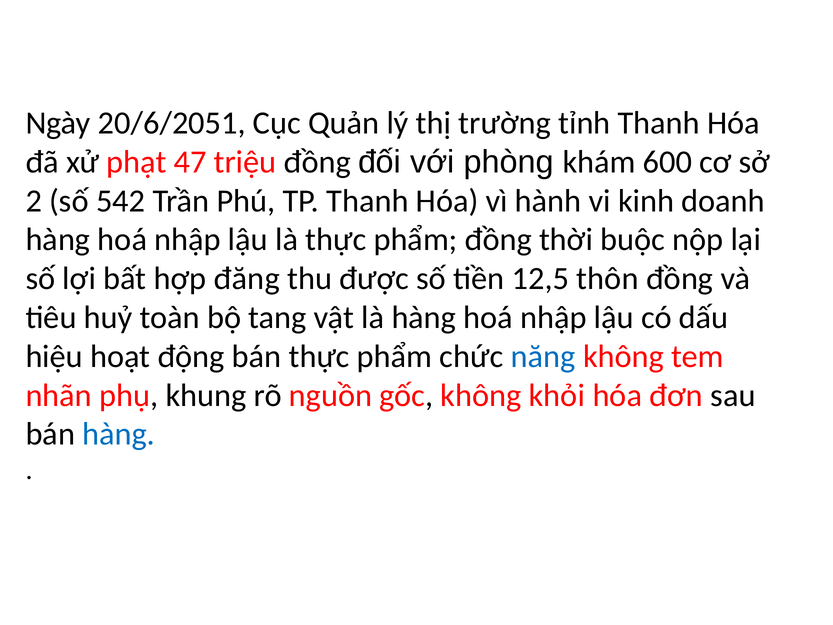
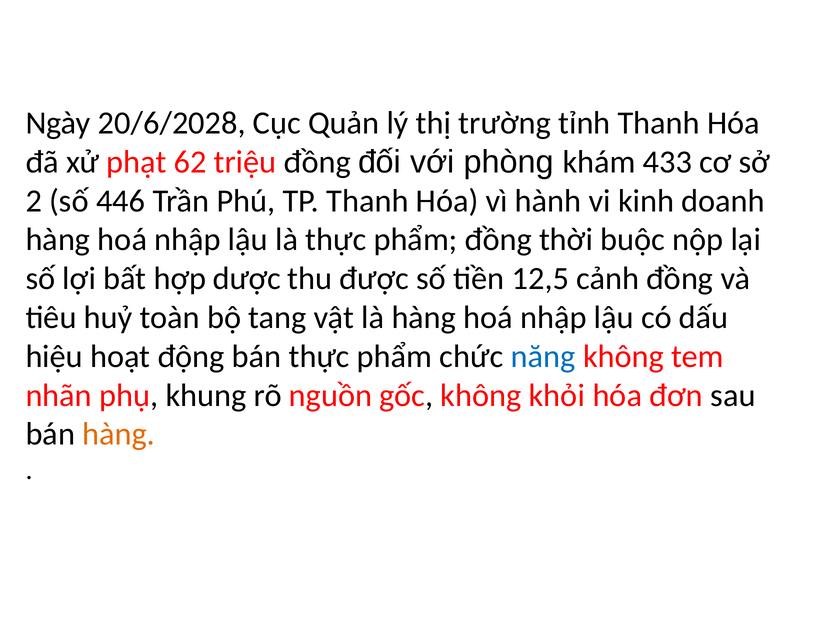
20/6/2051: 20/6/2051 -> 20/6/2028 (172, 123)
47: 47 -> 62 (190, 162)
600: 600 -> 433 (668, 162)
542: 542 -> 446 (121, 201)
đăng: đăng -> dược (247, 279)
thôn: thôn -> cảnh (608, 279)
hàng colour: blue -> orange (119, 434)
